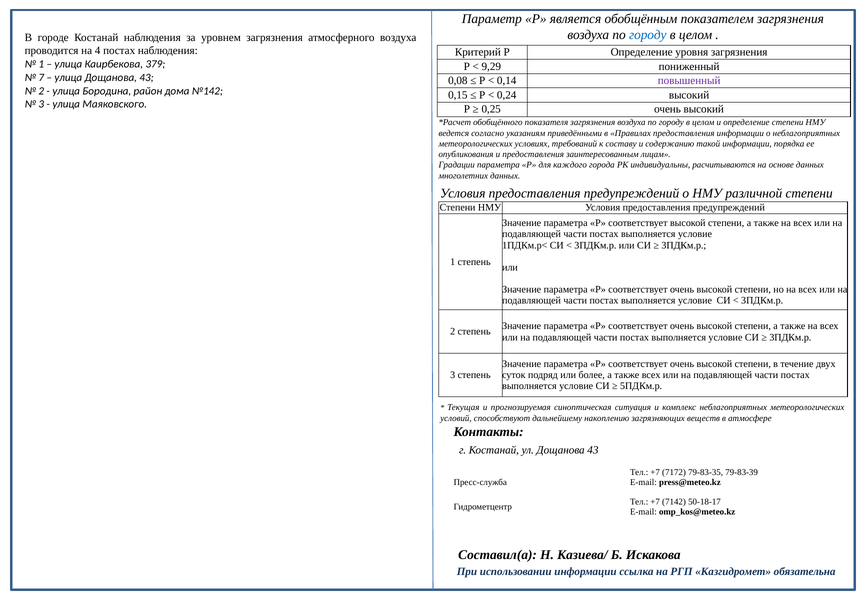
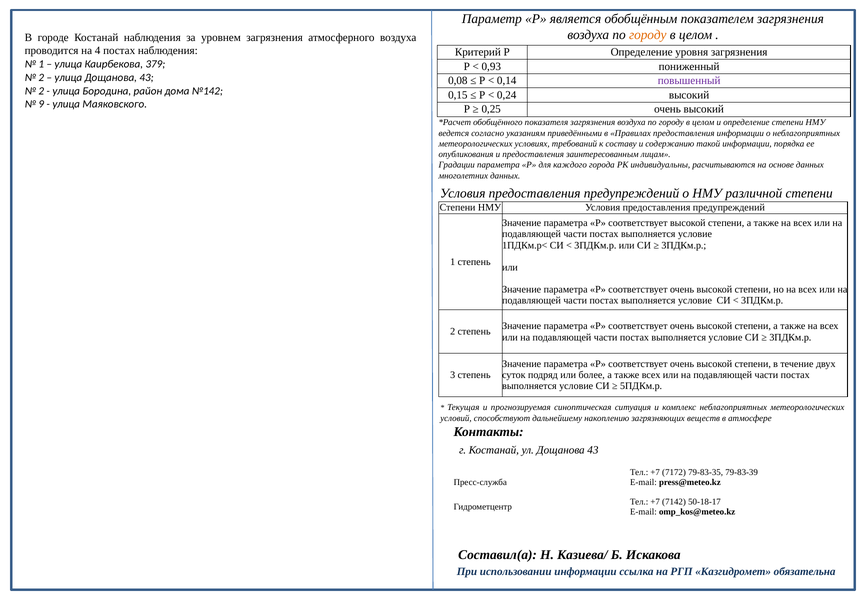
городу colour: blue -> orange (648, 35)
9,29: 9,29 -> 0,93 (491, 66)
7: 7 -> 2 (41, 77)
3: 3 -> 9 (41, 104)
